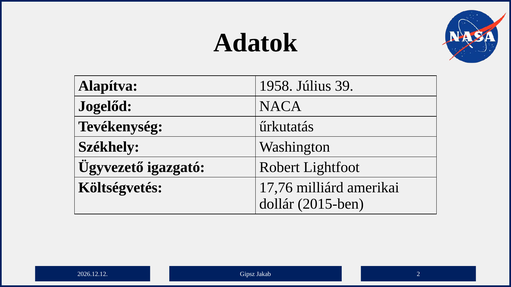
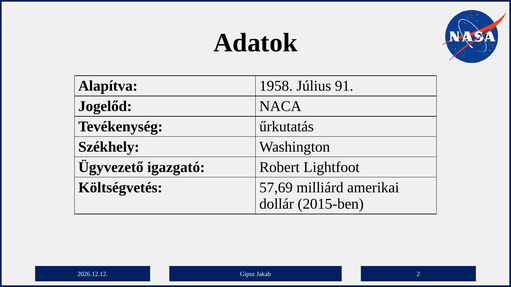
39: 39 -> 91 (344, 86)
17,76: 17,76 -> 57,69 (276, 188)
